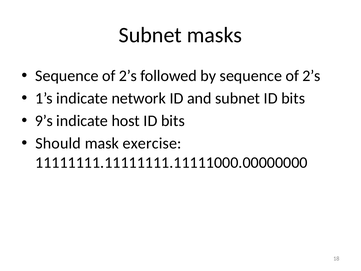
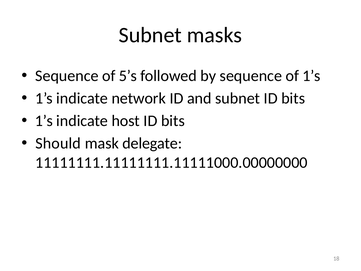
2’s: 2’s -> 5’s (128, 76)
by sequence of 2’s: 2’s -> 1’s (311, 76)
9’s: 9’s -> 1’s (44, 121)
exercise: exercise -> delegate (152, 143)
